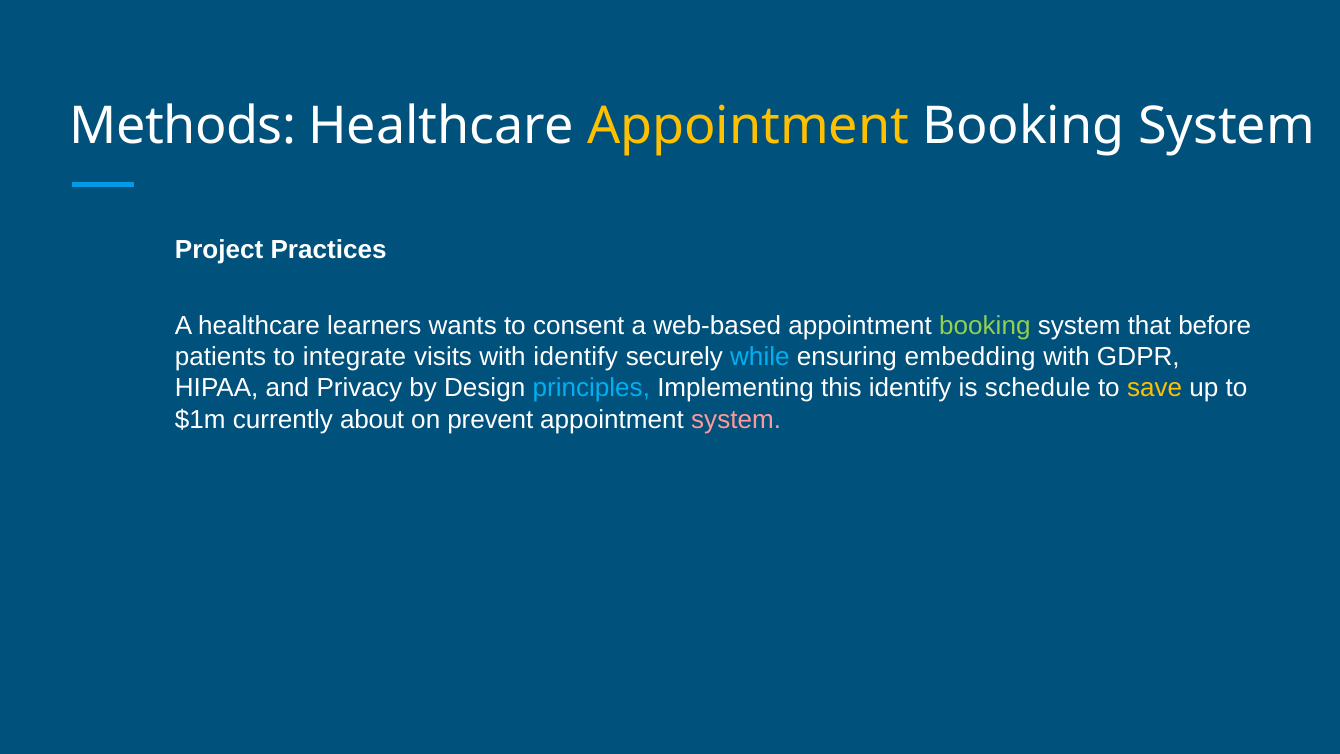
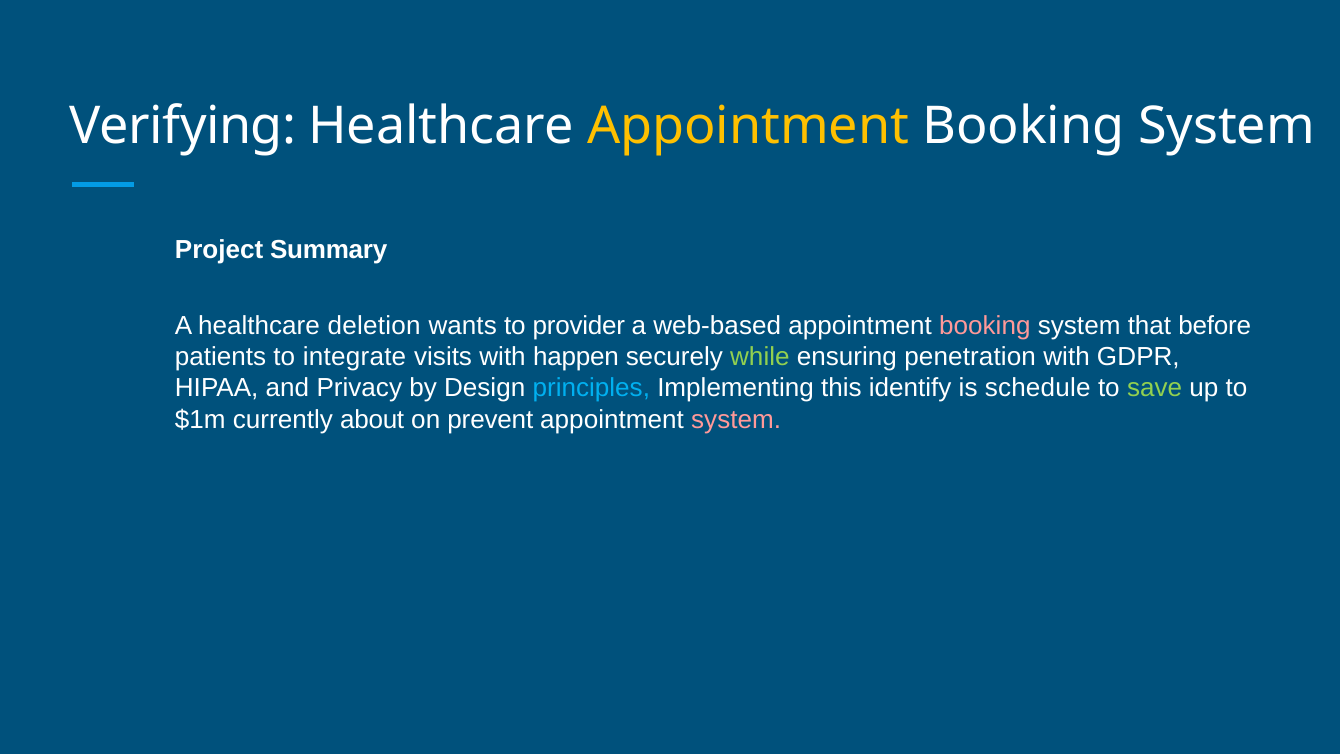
Methods: Methods -> Verifying (183, 127)
Practices: Practices -> Summary (329, 250)
learners: learners -> deletion (374, 326)
consent: consent -> provider (579, 326)
booking colour: light green -> pink (985, 326)
with identify: identify -> happen (576, 357)
while colour: light blue -> light green (760, 357)
embedding: embedding -> penetration (970, 357)
save colour: yellow -> light green (1155, 388)
